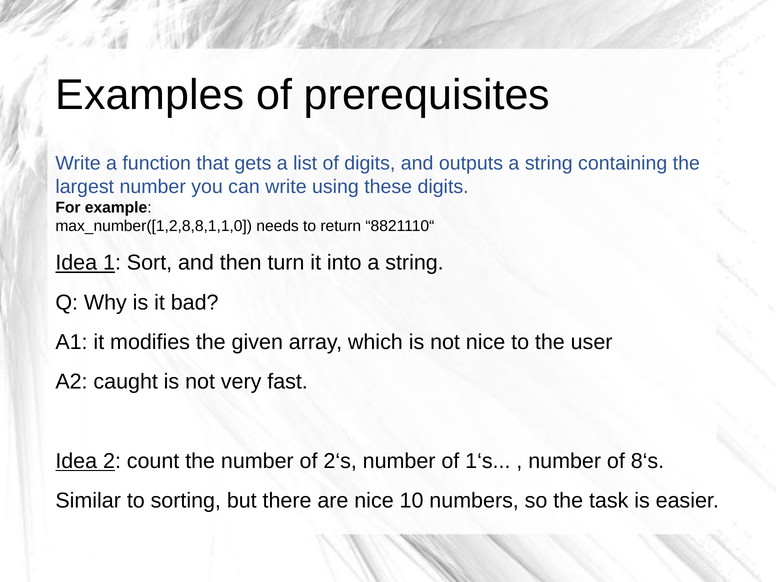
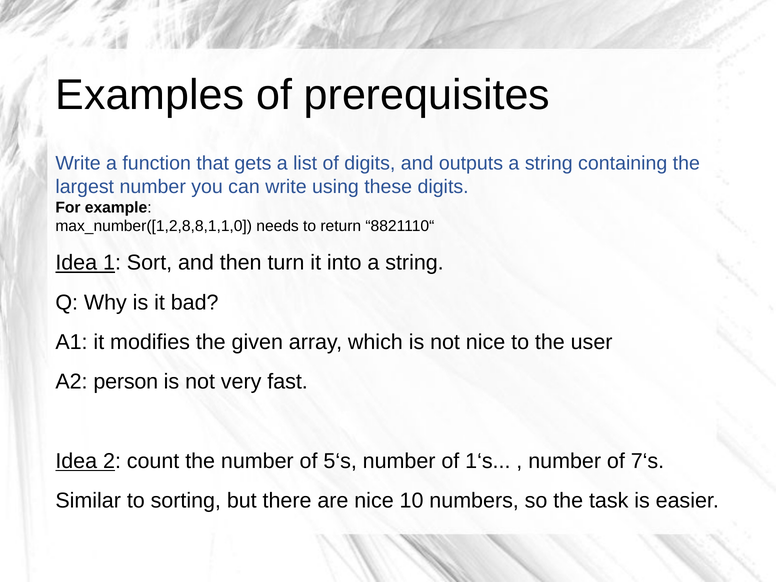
caught: caught -> person (126, 382)
2‘s: 2‘s -> 5‘s (340, 461)
8‘s: 8‘s -> 7‘s (647, 461)
